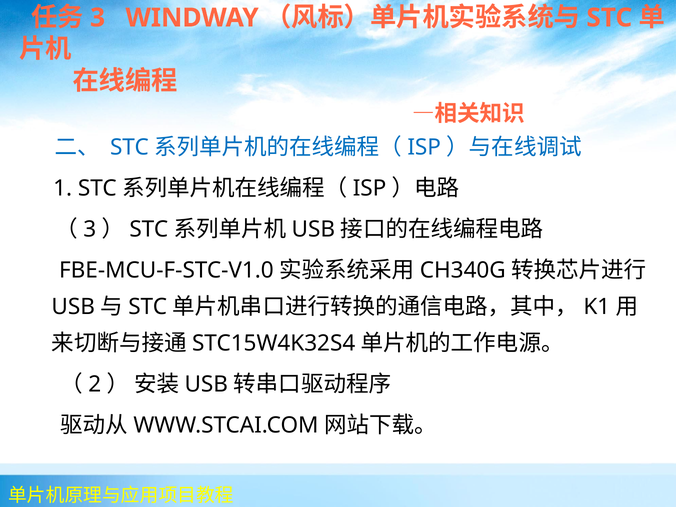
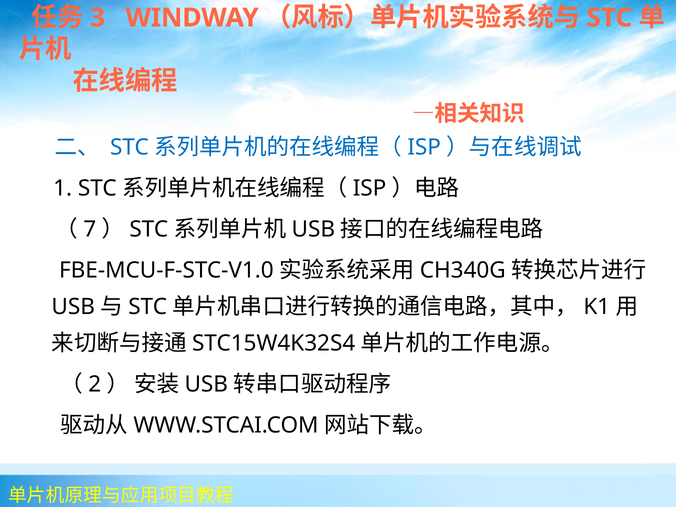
3: 3 -> 7 (90, 229)
